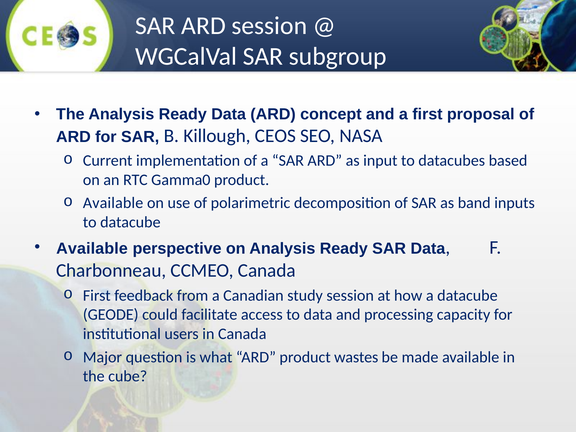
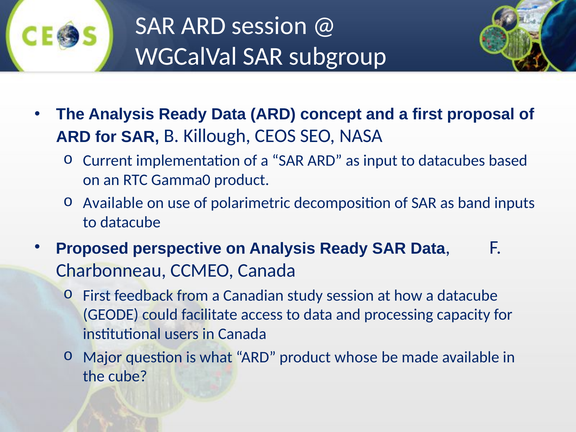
Available: Available -> Proposed (92, 249)
wastes: wastes -> whose (356, 357)
